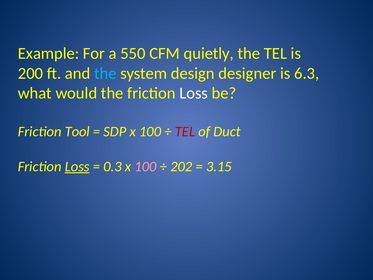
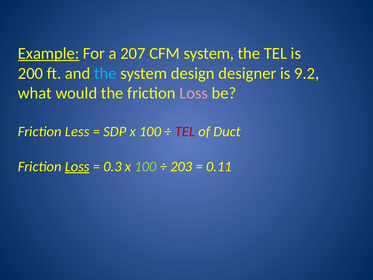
Example underline: none -> present (49, 53)
550: 550 -> 207 (133, 53)
CFM quietly: quietly -> system (209, 53)
6.3: 6.3 -> 9.2 (307, 73)
Loss colour: white -> pink (194, 93)
Tool: Tool -> Less (77, 132)
100 colour: pink -> light green (145, 166)
202: 202 -> 203 (181, 166)
3.15: 3.15 -> 0.11 (219, 166)
